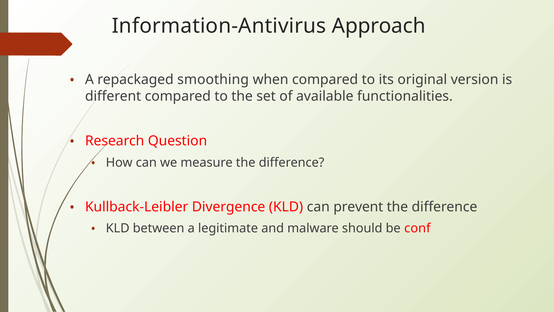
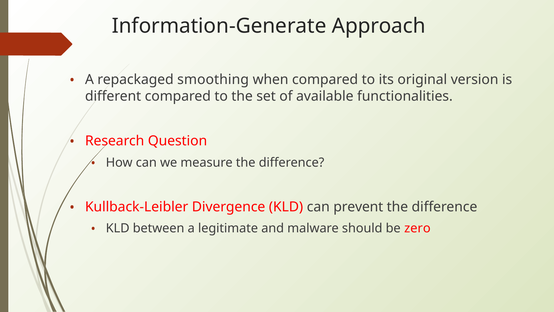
Information-Antivirus: Information-Antivirus -> Information-Generate (219, 26)
conf: conf -> zero (417, 228)
